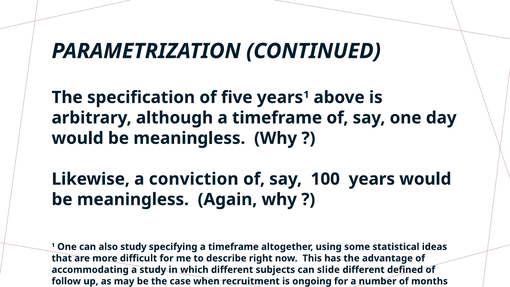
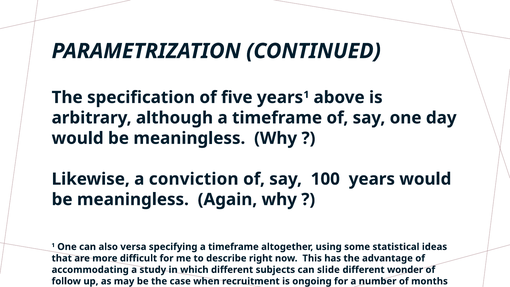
also study: study -> versa (133, 247)
defined: defined -> wonder (405, 270)
